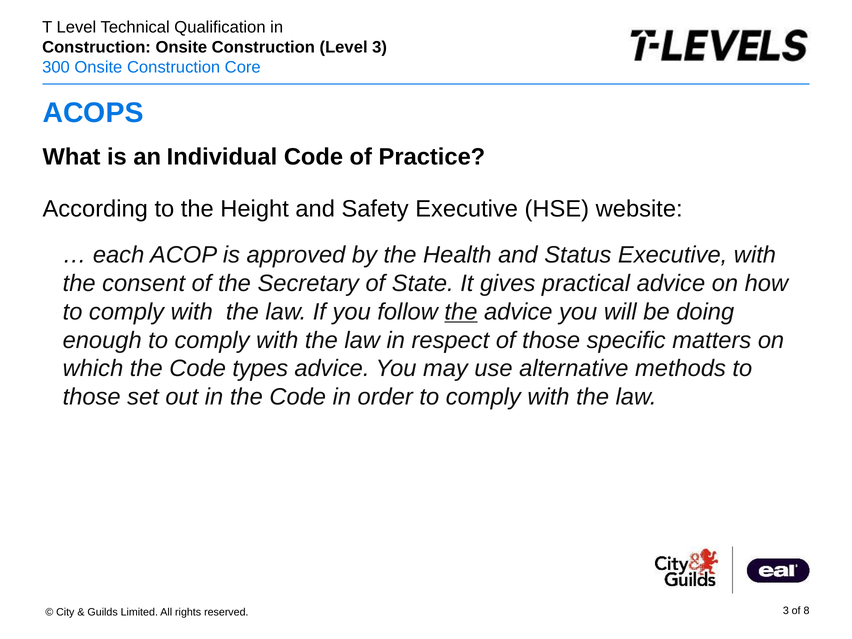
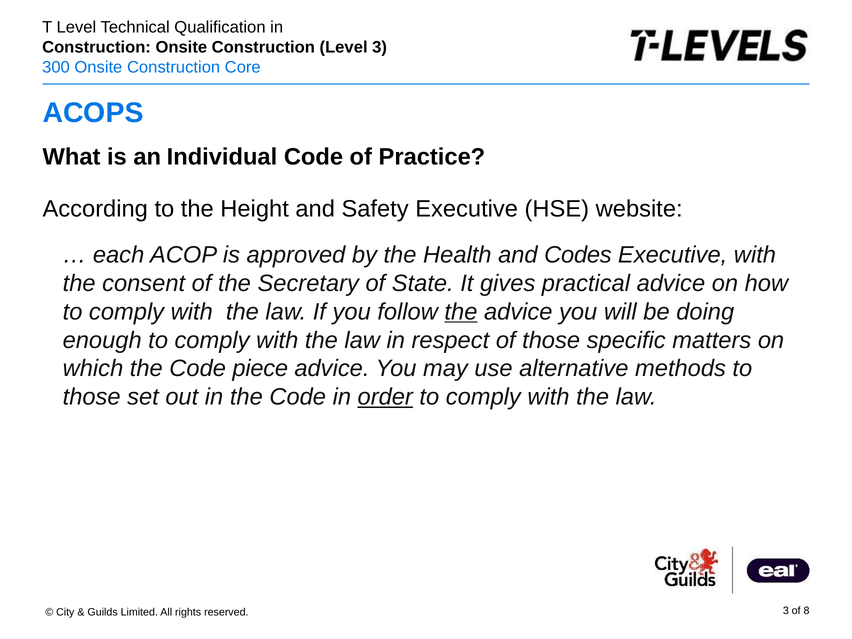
Status: Status -> Codes (578, 255)
types: types -> piece (260, 369)
order underline: none -> present (385, 397)
